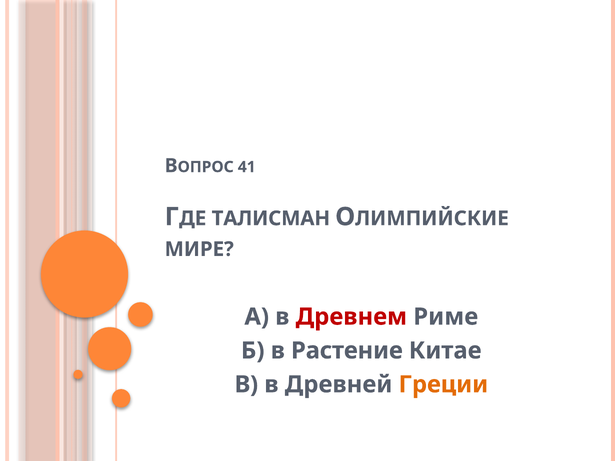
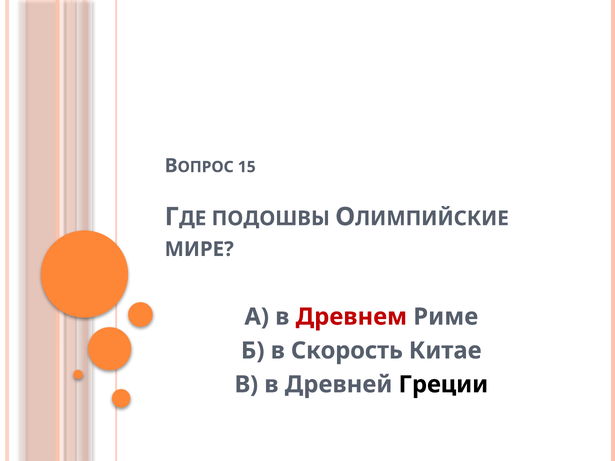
41: 41 -> 15 (247, 167)
ТАЛИСМАН: ТАЛИСМАН -> ПОДОШВЫ (271, 219)
Растение: Растение -> Скорость (347, 351)
Греции colour: orange -> black (443, 385)
